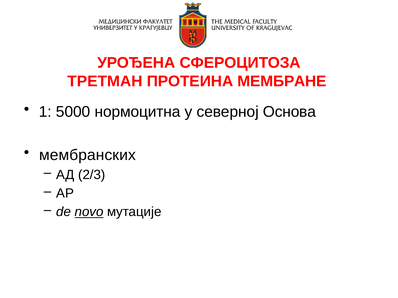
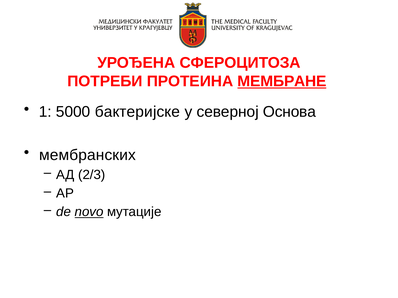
ТРЕТМАН: ТРЕТМАН -> ПОТРЕБИ (105, 81)
МЕМБРАНЕ underline: none -> present (282, 81)
нормоцитна: нормоцитна -> бактеријске (137, 112)
